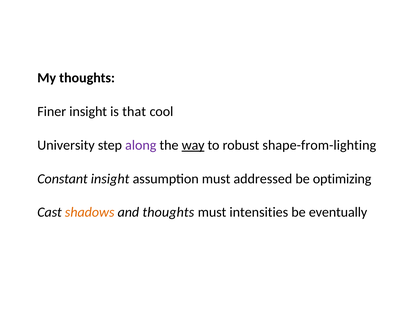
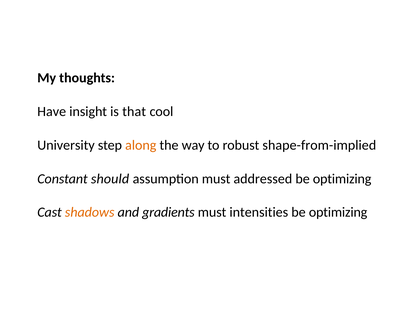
Finer: Finer -> Have (52, 112)
along colour: purple -> orange (141, 145)
way underline: present -> none (193, 145)
shape-from-lighting: shape-from-lighting -> shape-from-implied (319, 145)
Constant insight: insight -> should (110, 179)
and thoughts: thoughts -> gradients (168, 212)
eventually: eventually -> optimizing (338, 212)
